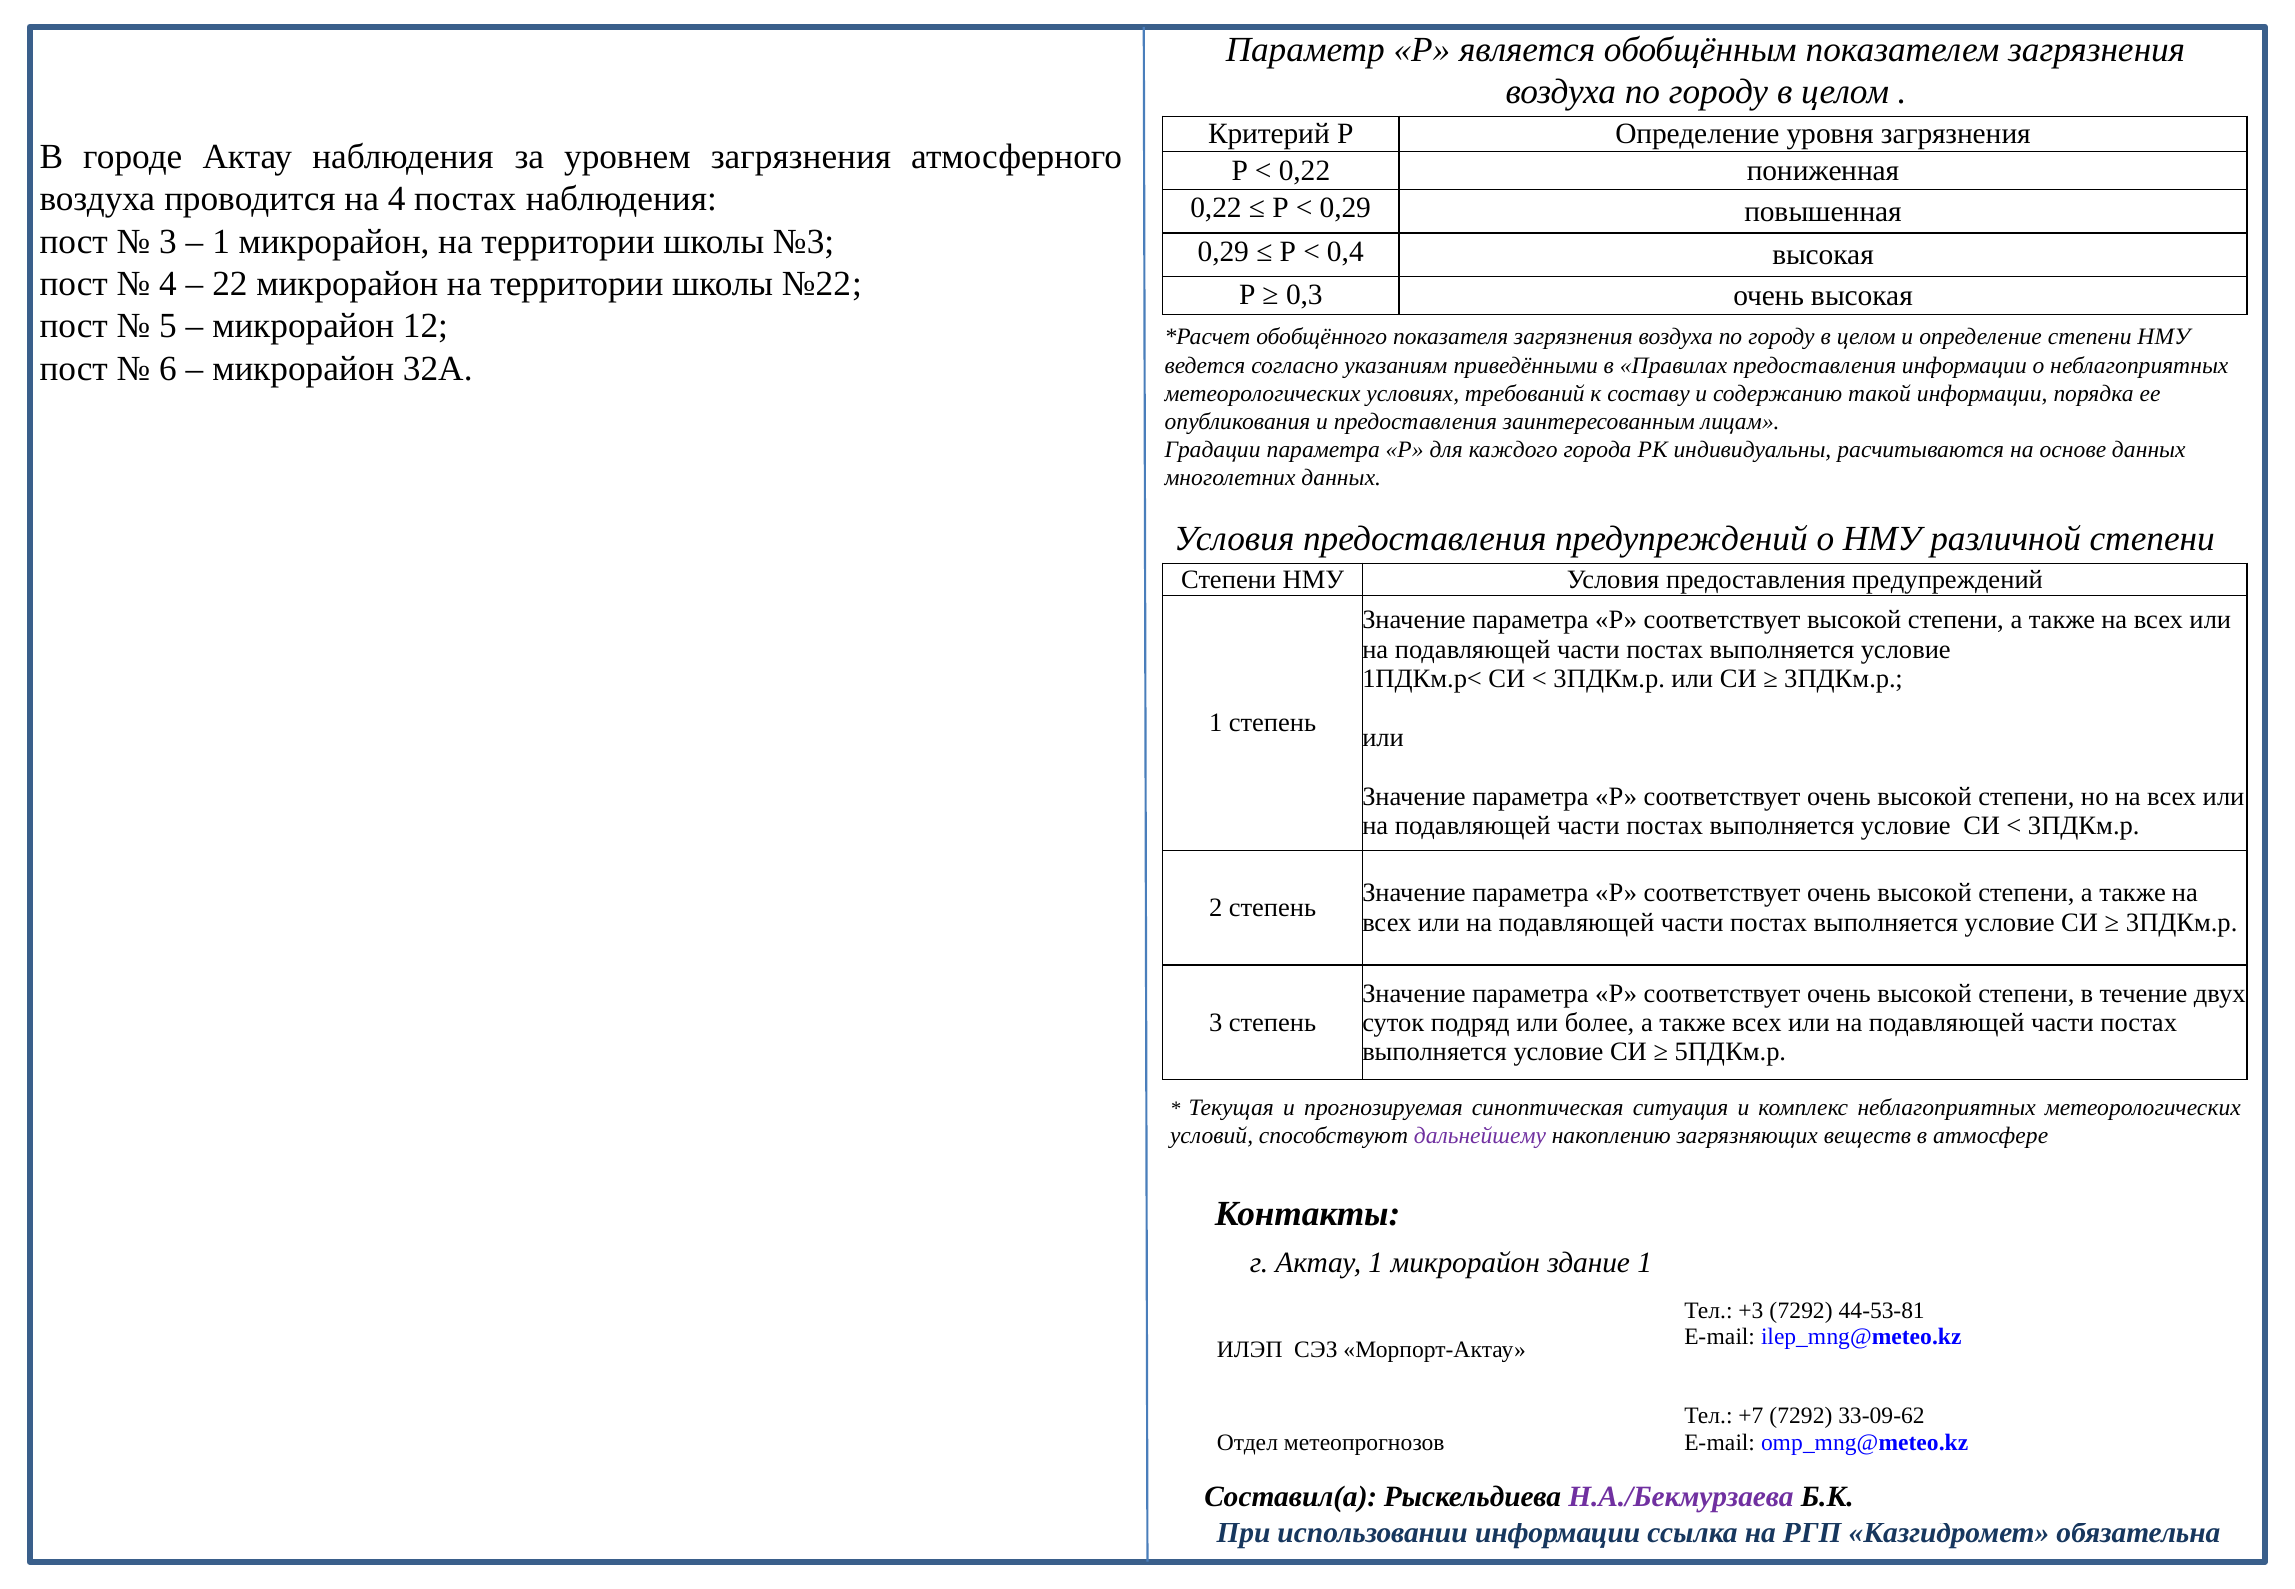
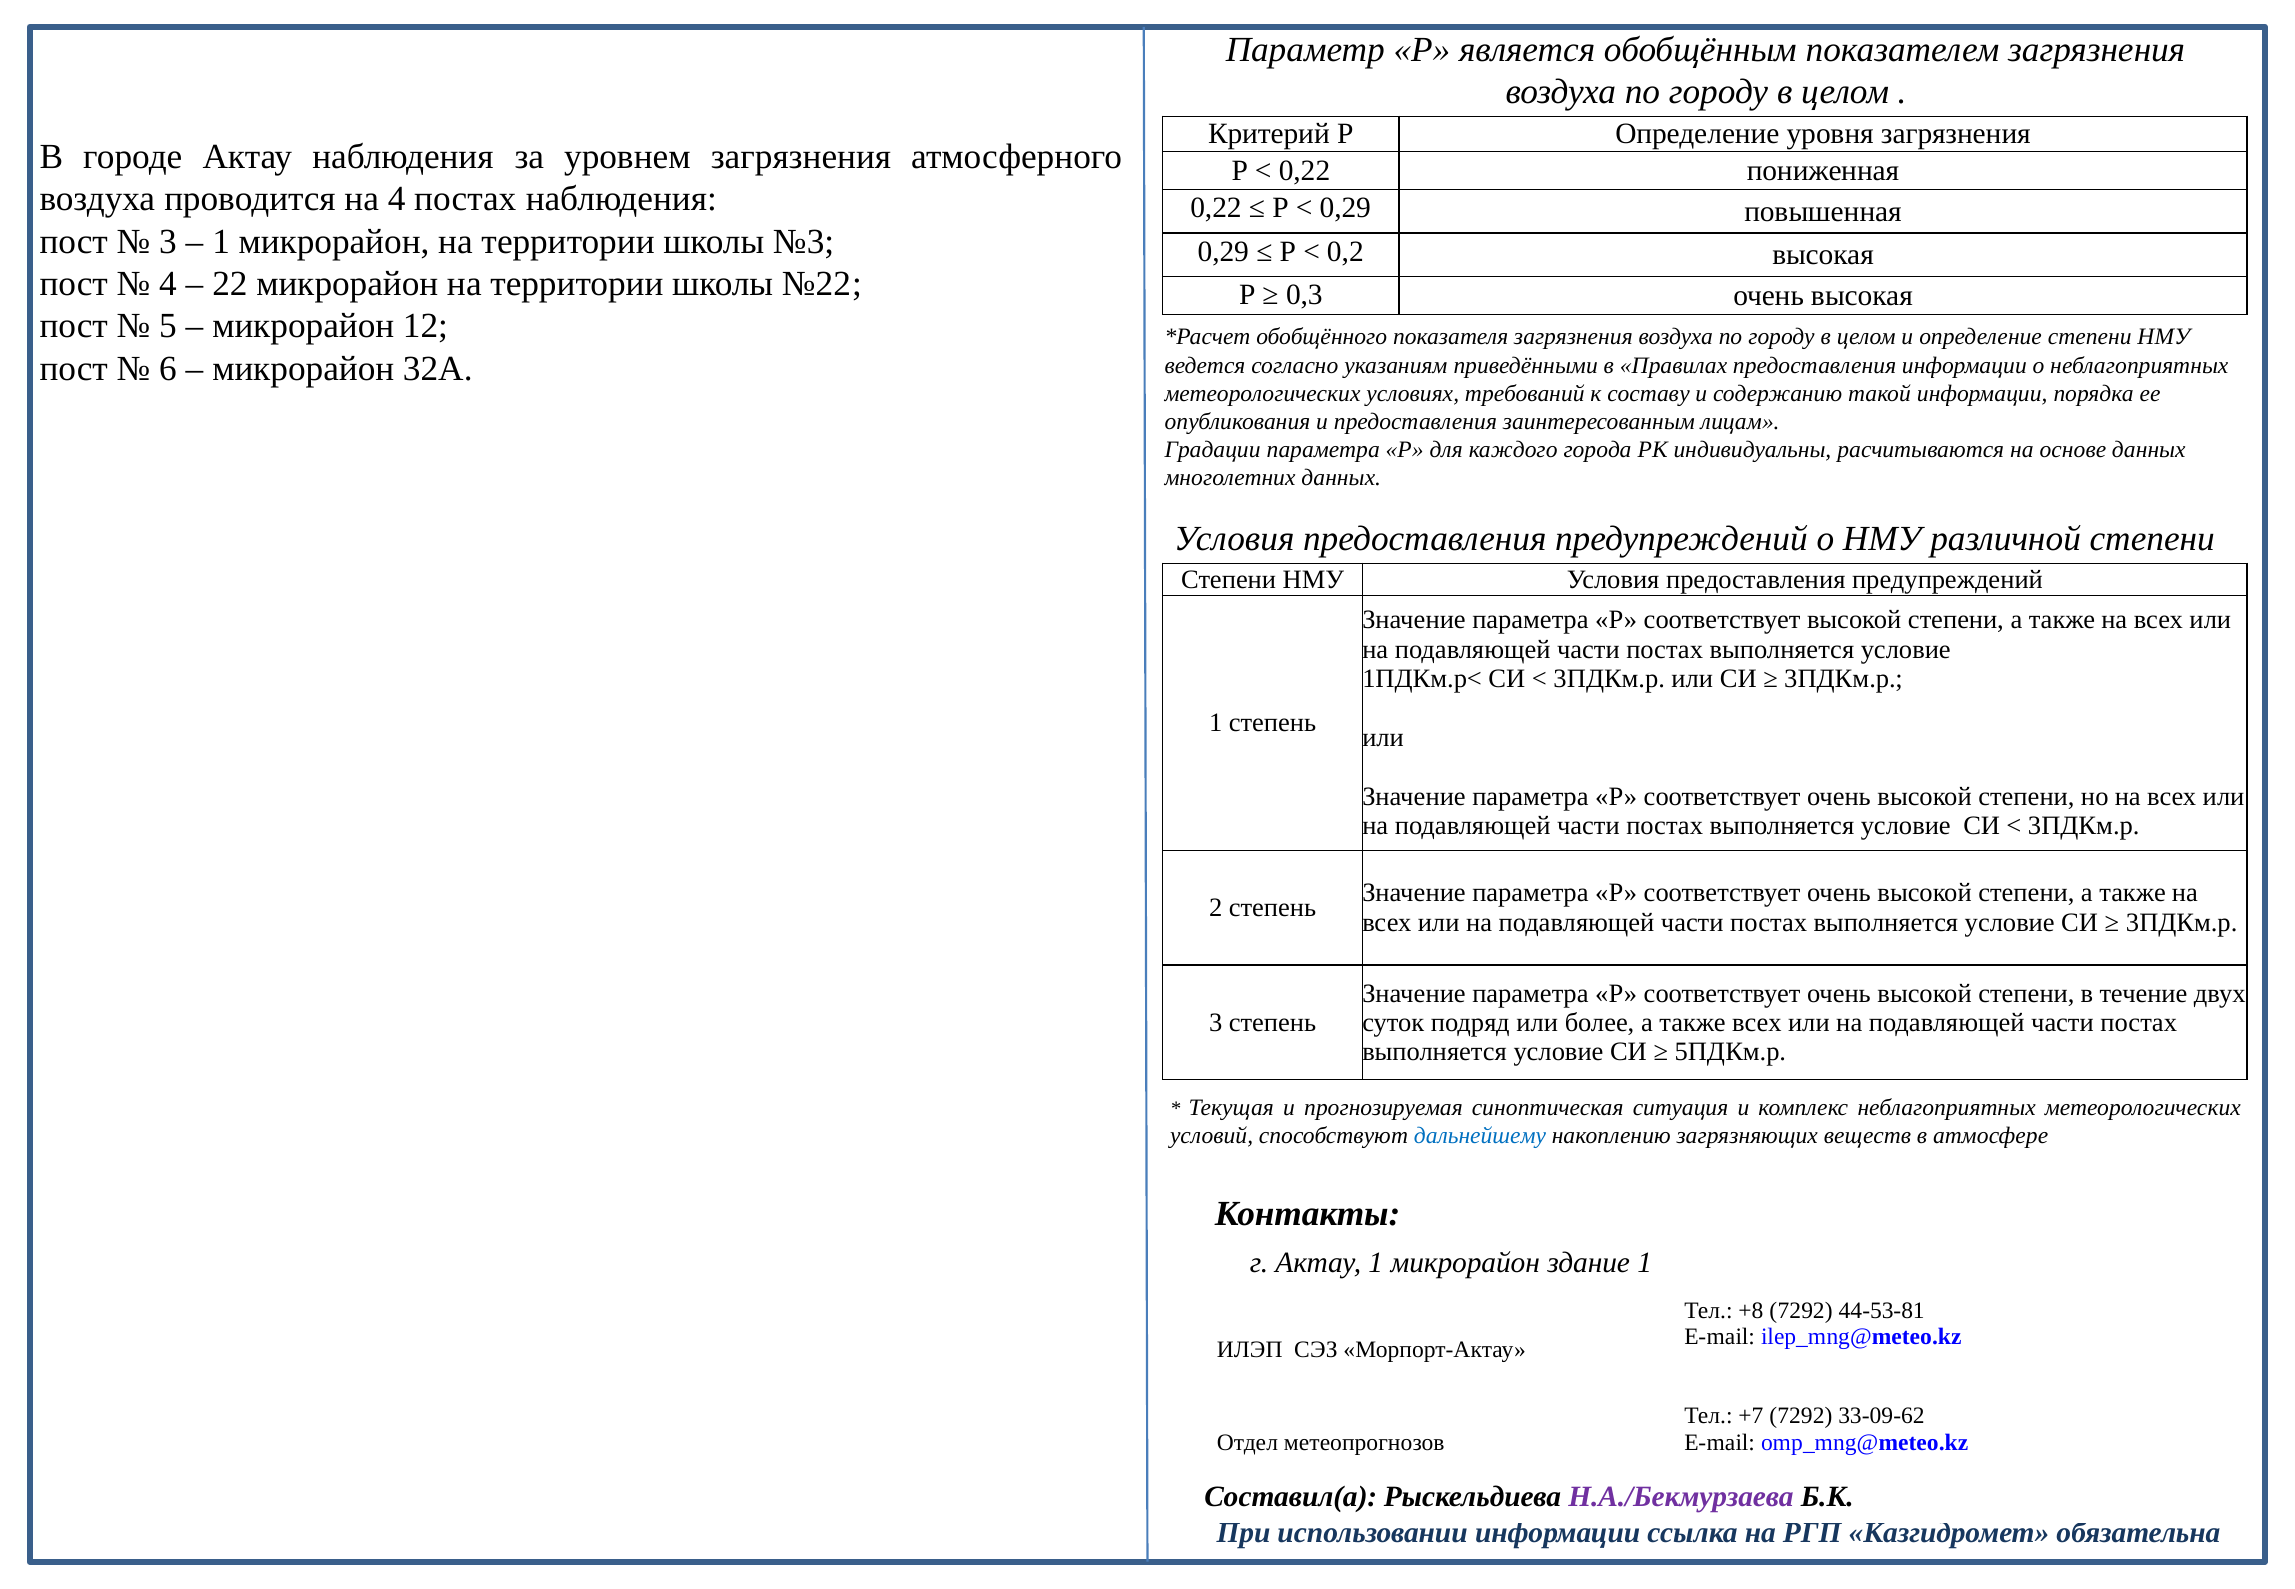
0,4: 0,4 -> 0,2 (1345, 252)
дальнейшему colour: purple -> blue (1480, 1136)
+3: +3 -> +8 (1751, 1310)
